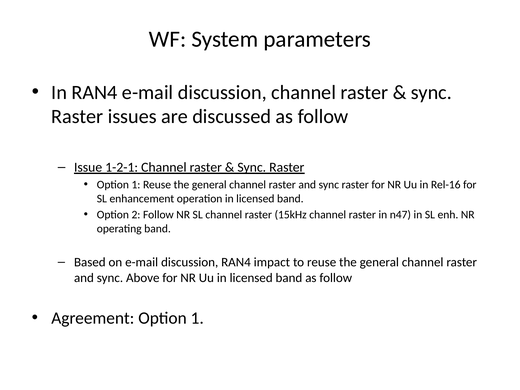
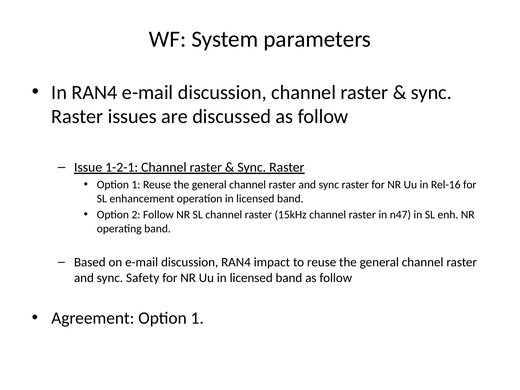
Above: Above -> Safety (143, 278)
